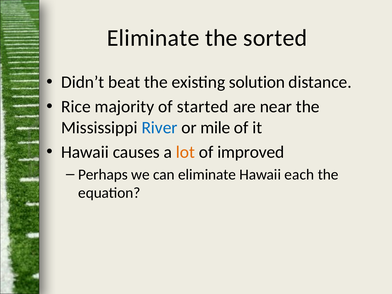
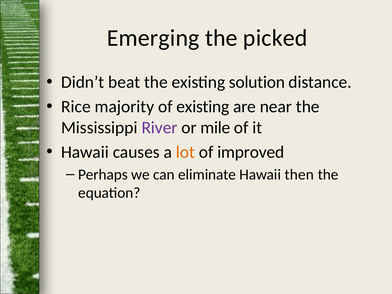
Eliminate: Eliminate -> Emerging (153, 38)
sorted: sorted -> picked (275, 38)
of started: started -> existing (203, 107)
River colour: blue -> purple (160, 128)
each: each -> then (299, 174)
